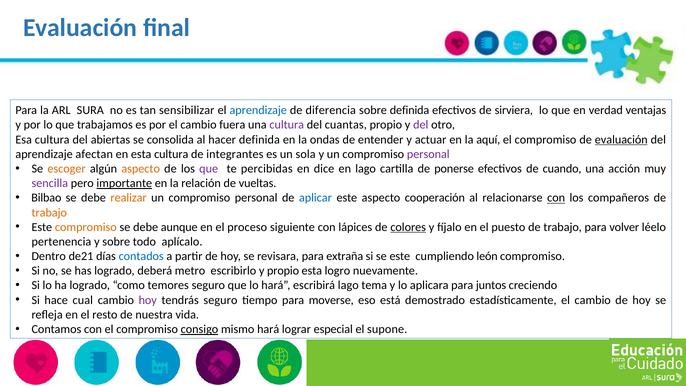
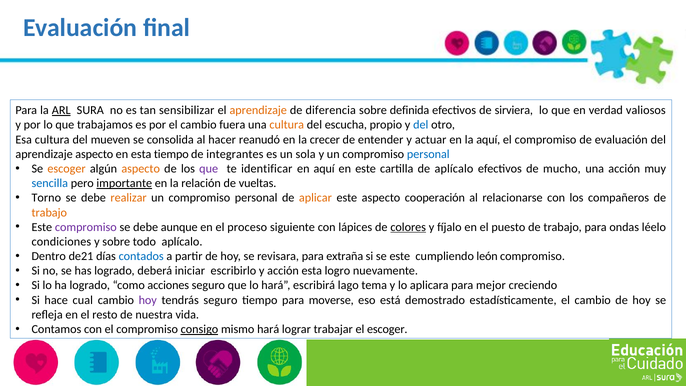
ARL underline: none -> present (61, 110)
aprendizaje colour: blue -> orange (258, 110)
ventajas: ventajas -> valiosos (646, 110)
cultura colour: purple -> orange (287, 125)
cuantas: cuantas -> escucha (346, 125)
del colour: purple -> blue (421, 125)
abiertas: abiertas -> mueven (111, 140)
hacer definida: definida -> reanudó (260, 140)
ondas: ondas -> crecer (325, 140)
evaluación underline: present -> none (621, 140)
aprendizaje afectan: afectan -> aspecto (94, 154)
esta cultura: cultura -> tiempo (171, 154)
personal colour: purple -> blue (428, 154)
percibidas: percibidas -> identificar (267, 169)
en dice: dice -> aquí (324, 169)
en lago: lago -> este (366, 169)
de ponerse: ponerse -> aplícalo (454, 169)
cuando: cuando -> mucho (562, 169)
sencilla colour: purple -> blue (50, 183)
Bilbao: Bilbao -> Torno (46, 198)
aplicar colour: blue -> orange (315, 198)
con underline: present -> none (556, 198)
compromiso colour: orange -> purple (86, 227)
volver: volver -> ondas (624, 227)
pertenencia: pertenencia -> condiciones (61, 242)
metro: metro -> iniciar (190, 271)
y propio: propio -> acción (283, 271)
temores: temores -> acciones (168, 285)
juntos: juntos -> mejor (491, 285)
especial: especial -> trabajar (333, 329)
el supone: supone -> escoger (387, 329)
